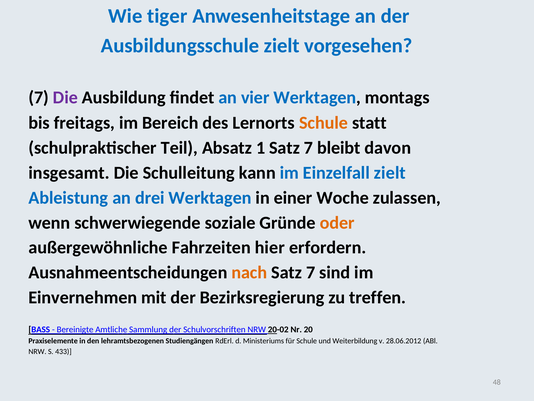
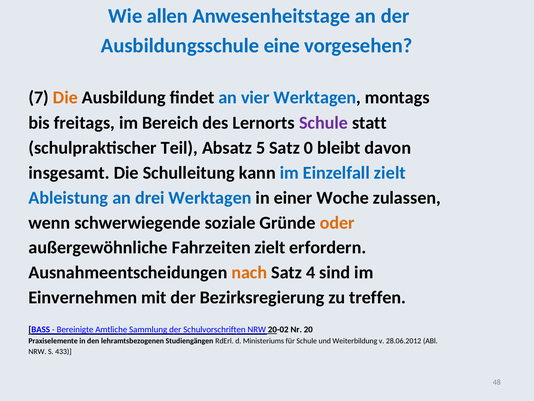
tiger: tiger -> allen (167, 16)
Ausbildungsschule zielt: zielt -> eine (282, 45)
Die colour: purple -> orange (65, 97)
Schule colour: orange -> purple (324, 123)
1: 1 -> 5 (261, 148)
7: 7 -> 0 (309, 148)
Fahrzeiten hier: hier -> zielt (270, 247)
7: 7 -> 4 (311, 272)
